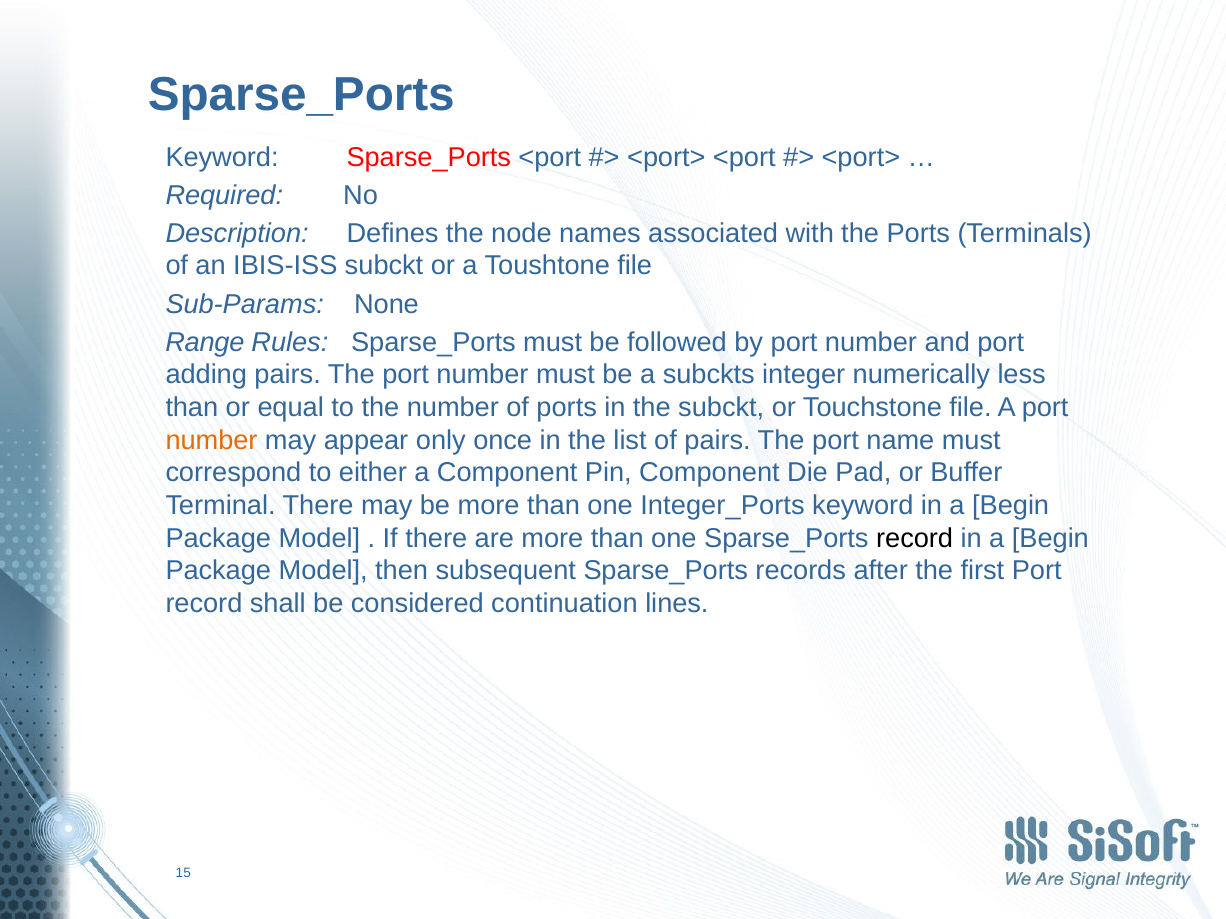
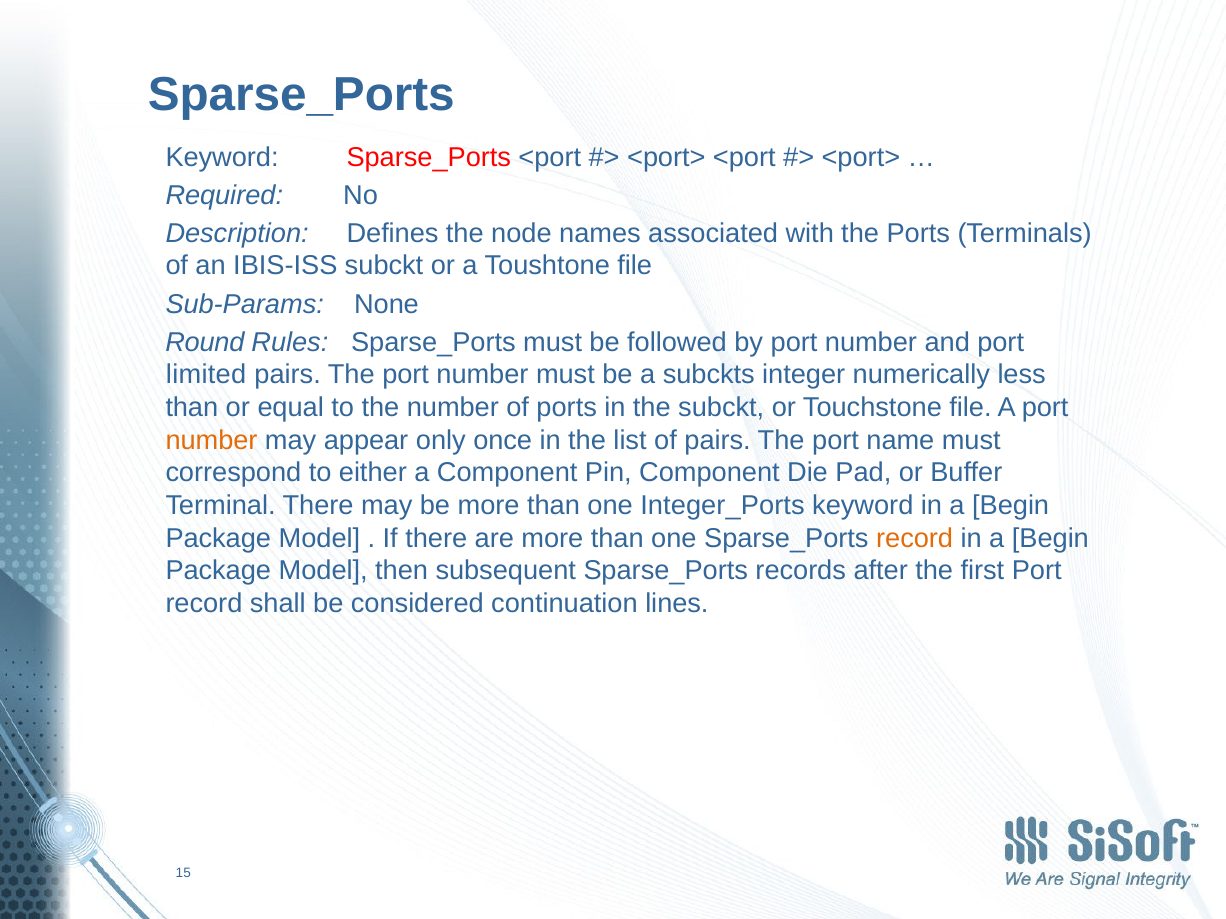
Range: Range -> Round (205, 342)
adding: adding -> limited (206, 375)
record colour: black -> orange (915, 538)
